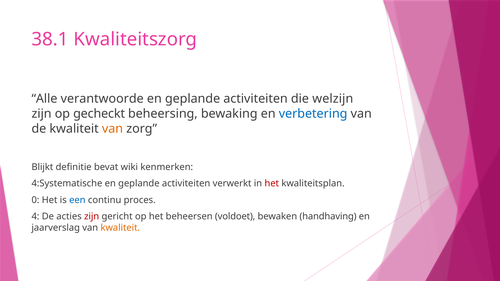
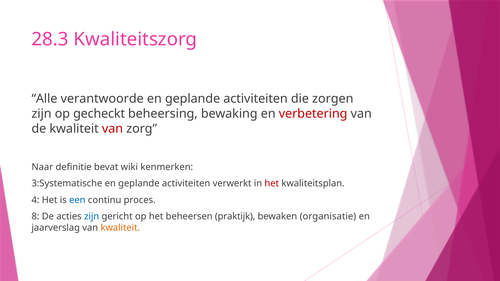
38.1: 38.1 -> 28.3 (50, 39)
welzijn: welzijn -> zorgen (333, 99)
verbetering colour: blue -> red (313, 114)
van colour: orange -> red (113, 129)
Blijkt: Blijkt -> Naar (42, 167)
4:Systematische: 4:Systematische -> 3:Systematische (67, 184)
0: 0 -> 4 (35, 200)
4: 4 -> 8 (35, 217)
zijn colour: red -> blue (92, 217)
voldoet: voldoet -> praktijk (235, 217)
handhaving: handhaving -> organisatie (328, 217)
